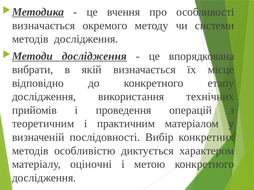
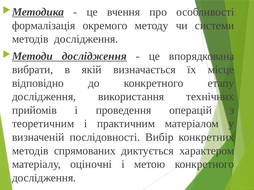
визначається: визначається -> формалізація (44, 26)
особливістю: особливістю -> спрямованих (85, 151)
